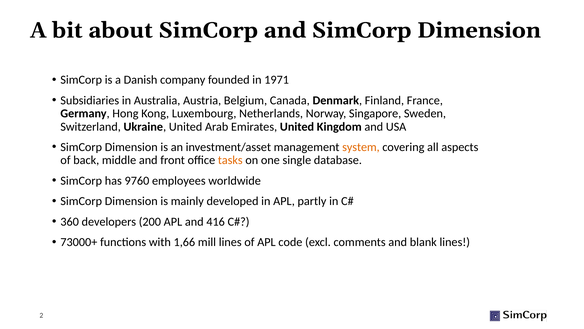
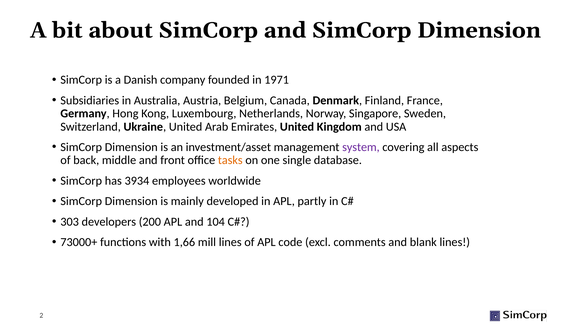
system colour: orange -> purple (361, 147)
9760: 9760 -> 3934 (137, 181)
360: 360 -> 303 (70, 221)
416: 416 -> 104 (216, 221)
